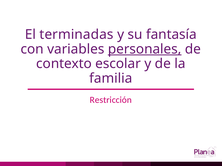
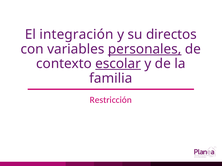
terminadas: terminadas -> integración (76, 35)
fantasía: fantasía -> directos (171, 35)
escolar underline: none -> present (118, 64)
